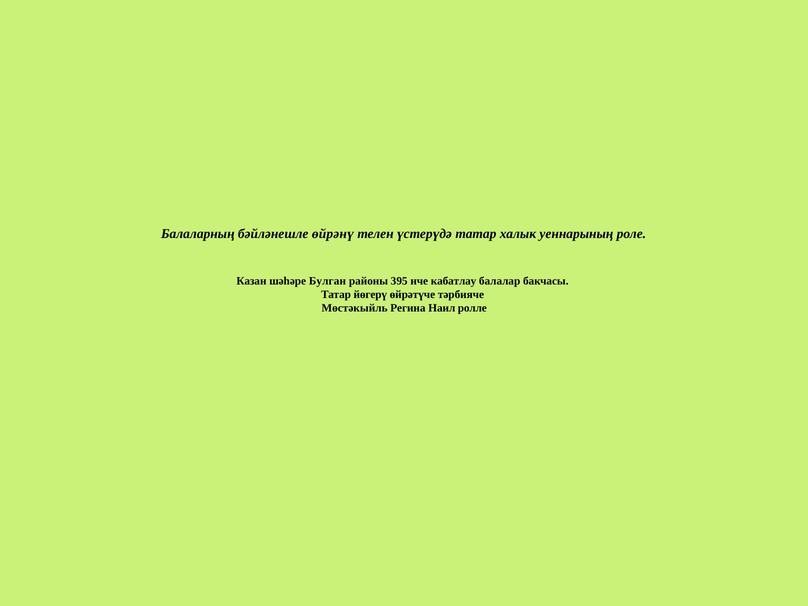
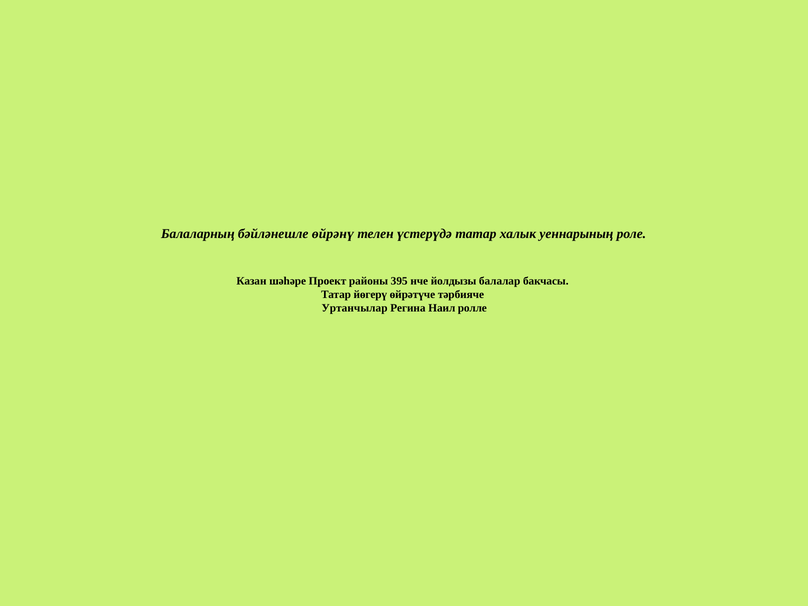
Булган: Булган -> Проект (328, 281)
кабатлау: кабатлау -> йолдызы (454, 281)
Мөстәкыйль: Мөстәкыйль -> Уртанчылар (355, 308)
